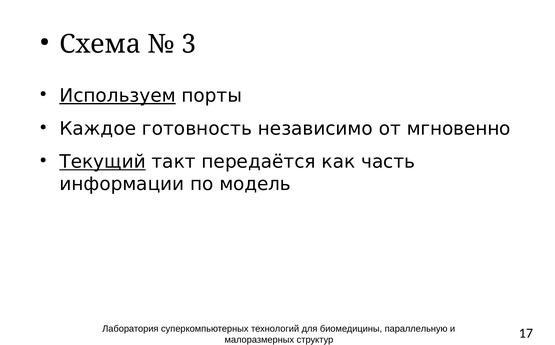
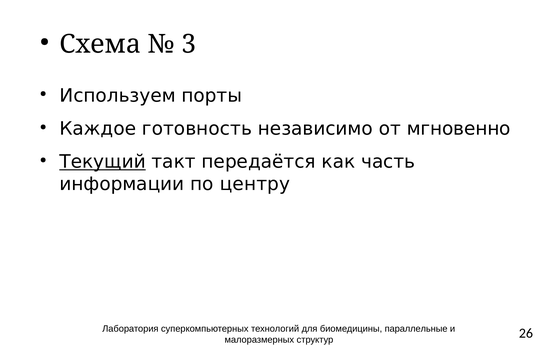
Используем underline: present -> none (118, 96)
модель: модель -> центру (255, 184)
параллельную: параллельную -> параллельные (416, 329)
17: 17 -> 26 (526, 333)
